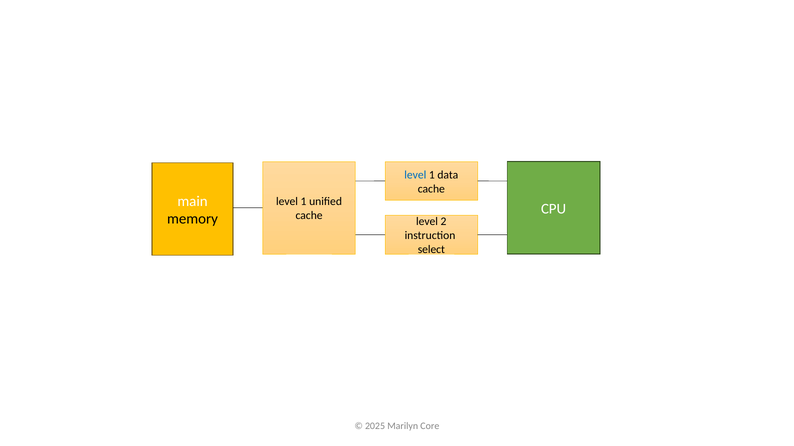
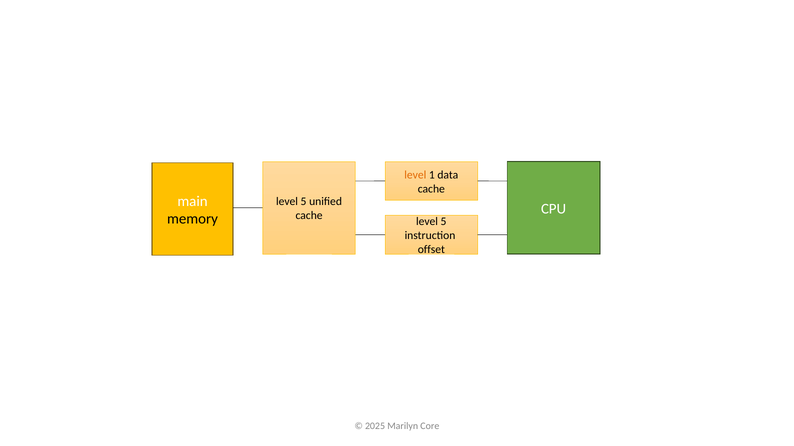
level colour: blue -> orange (415, 175)
1: 1 -> 5 (304, 202)
2: 2 -> 5 (444, 222)
select: select -> offset (431, 250)
